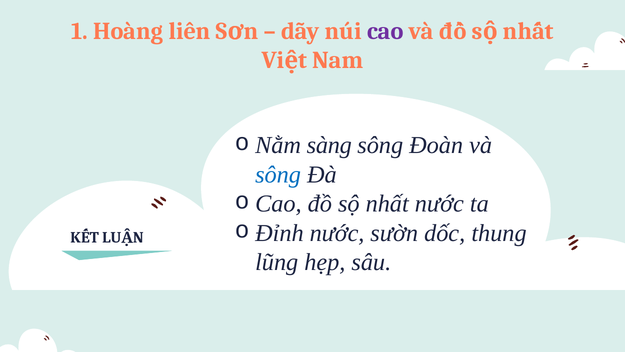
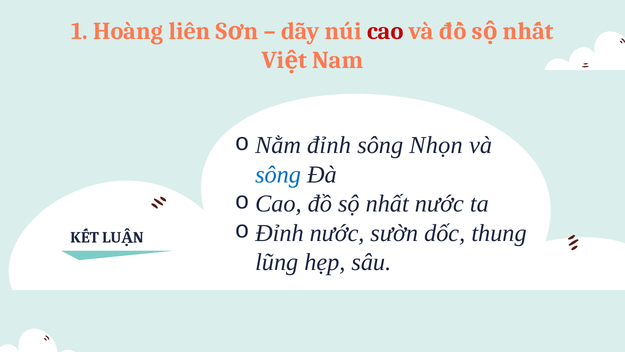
cao colour: purple -> red (385, 31)
sàng: sàng -> đỉnh (329, 145)
Đoàn: Đoàn -> Nhọn (436, 145)
